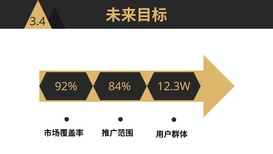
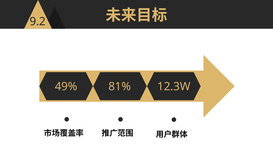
3.4: 3.4 -> 9.2 (38, 21)
92%: 92% -> 49% (66, 86)
84%: 84% -> 81% (120, 86)
